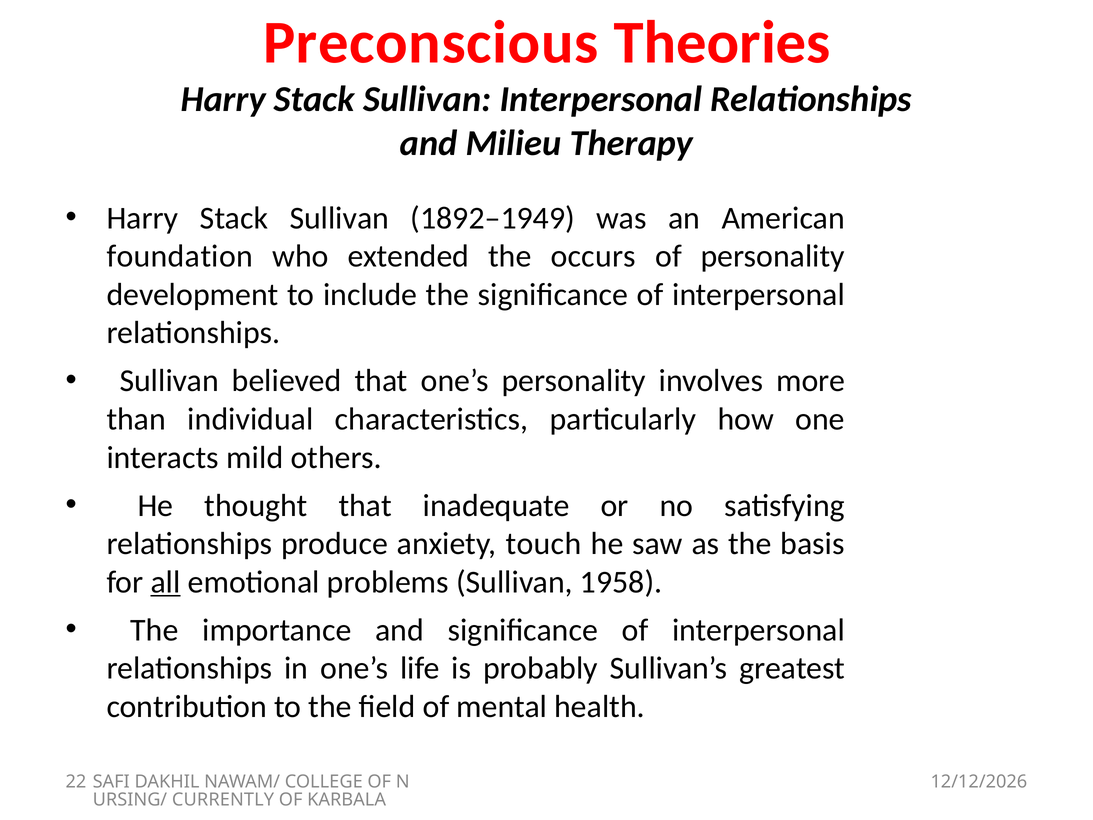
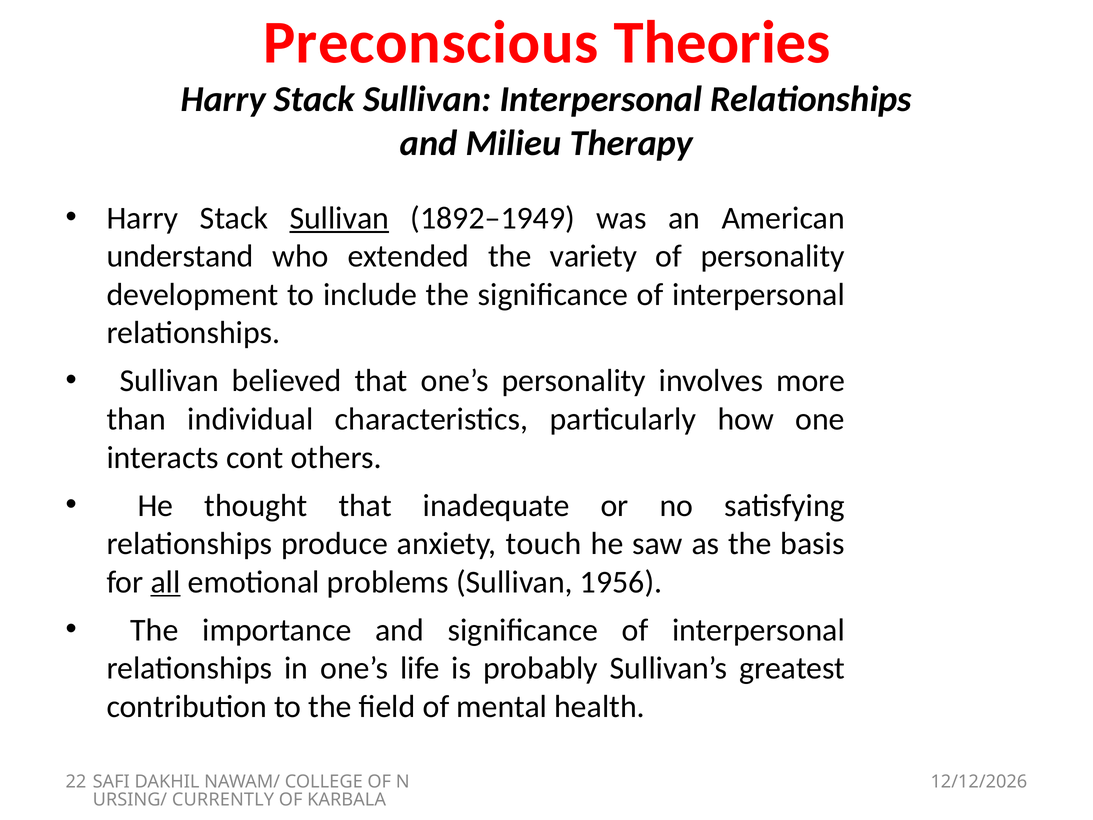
Sullivan underline: none -> present (339, 218)
foundation: foundation -> understand (180, 256)
occurs: occurs -> variety (593, 256)
mild: mild -> cont (255, 457)
1958: 1958 -> 1956 (621, 582)
